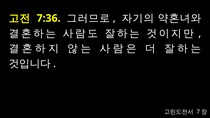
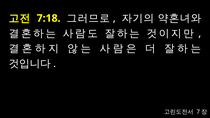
7:36: 7:36 -> 7:18 (49, 18)
